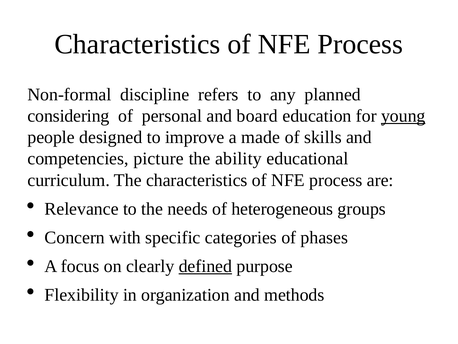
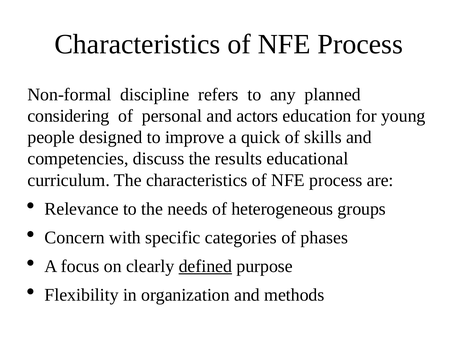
board: board -> actors (257, 116)
young underline: present -> none (403, 116)
made: made -> quick (261, 137)
picture: picture -> discuss (159, 159)
ability: ability -> results (238, 159)
